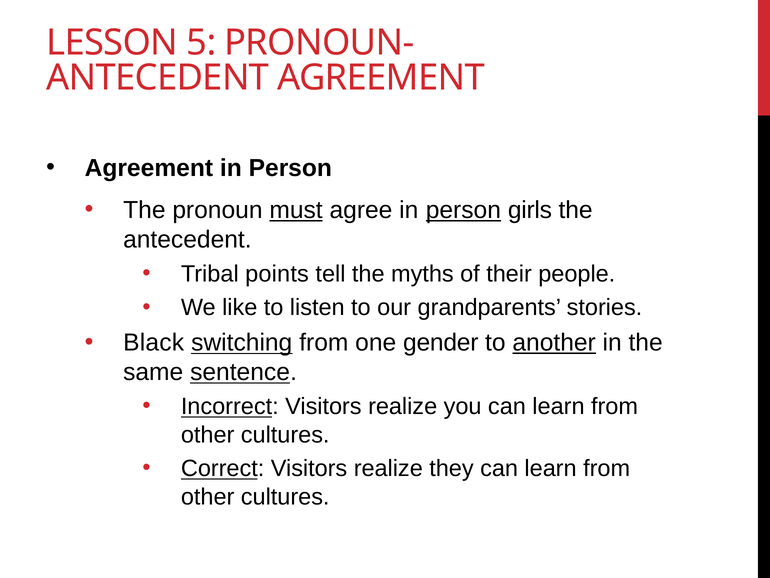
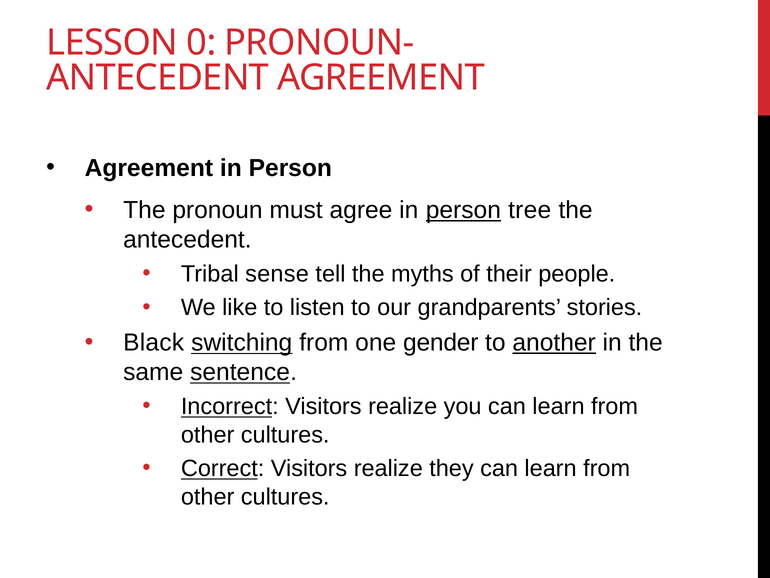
5: 5 -> 0 (201, 43)
must underline: present -> none (296, 210)
girls: girls -> tree (530, 210)
points: points -> sense (277, 274)
